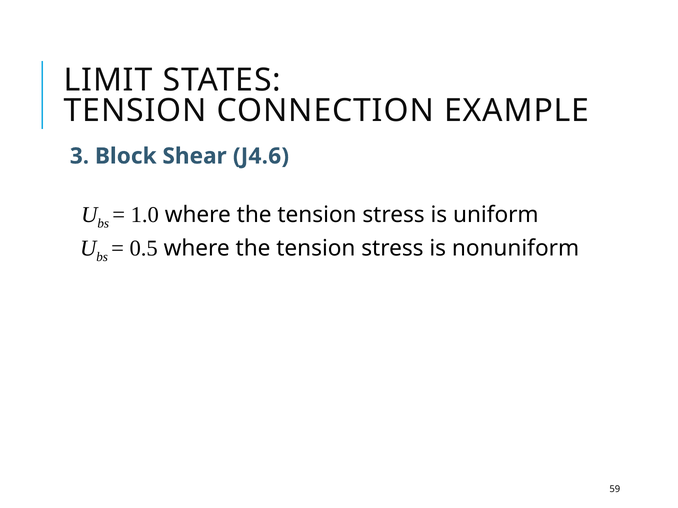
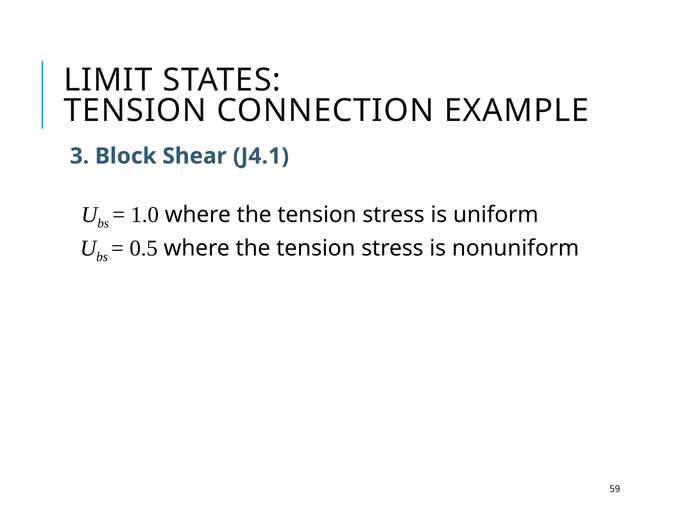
J4.6: J4.6 -> J4.1 (261, 156)
